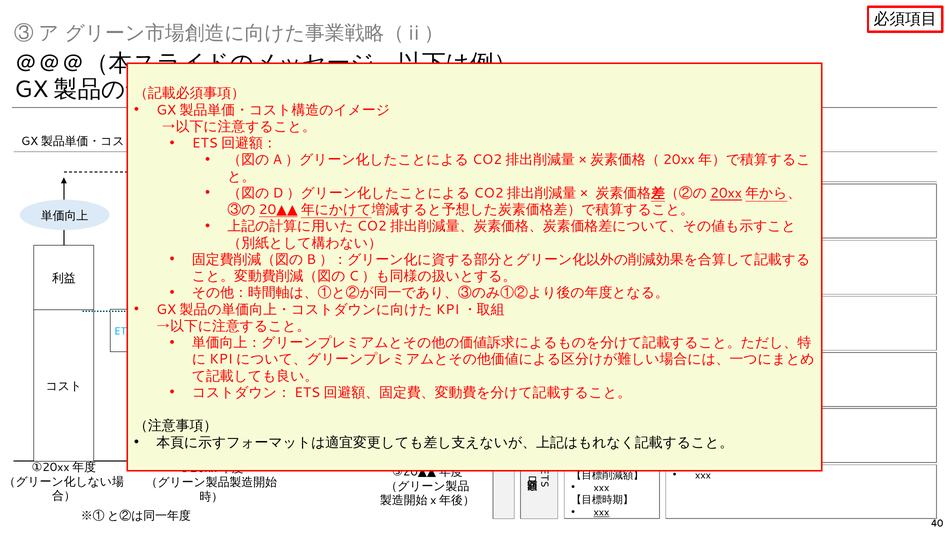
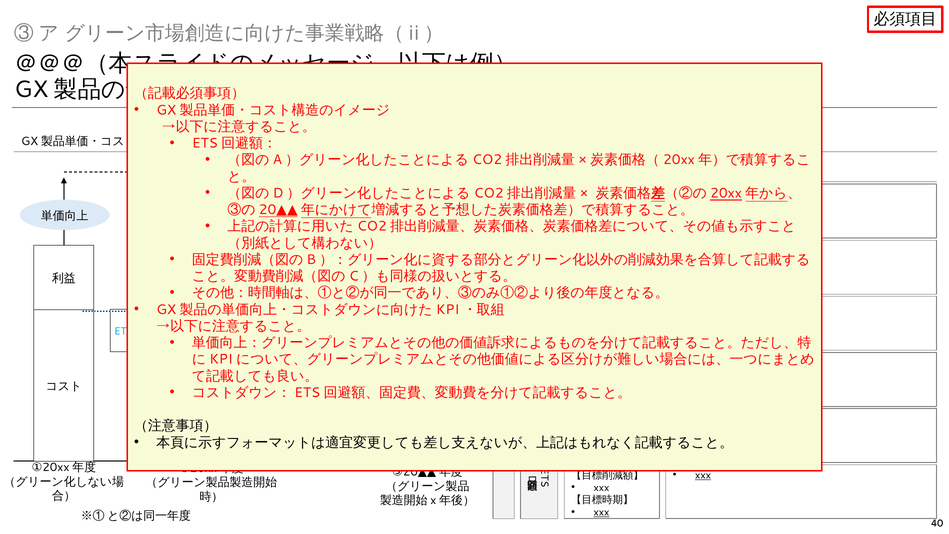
xxx underline: none -> present (703, 475)
